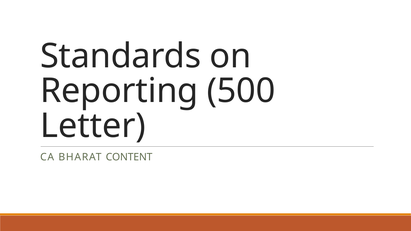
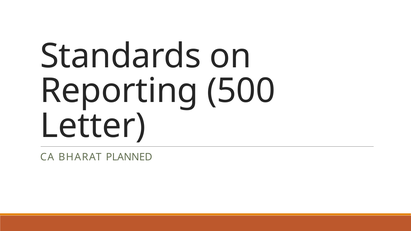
CONTENT: CONTENT -> PLANNED (129, 157)
